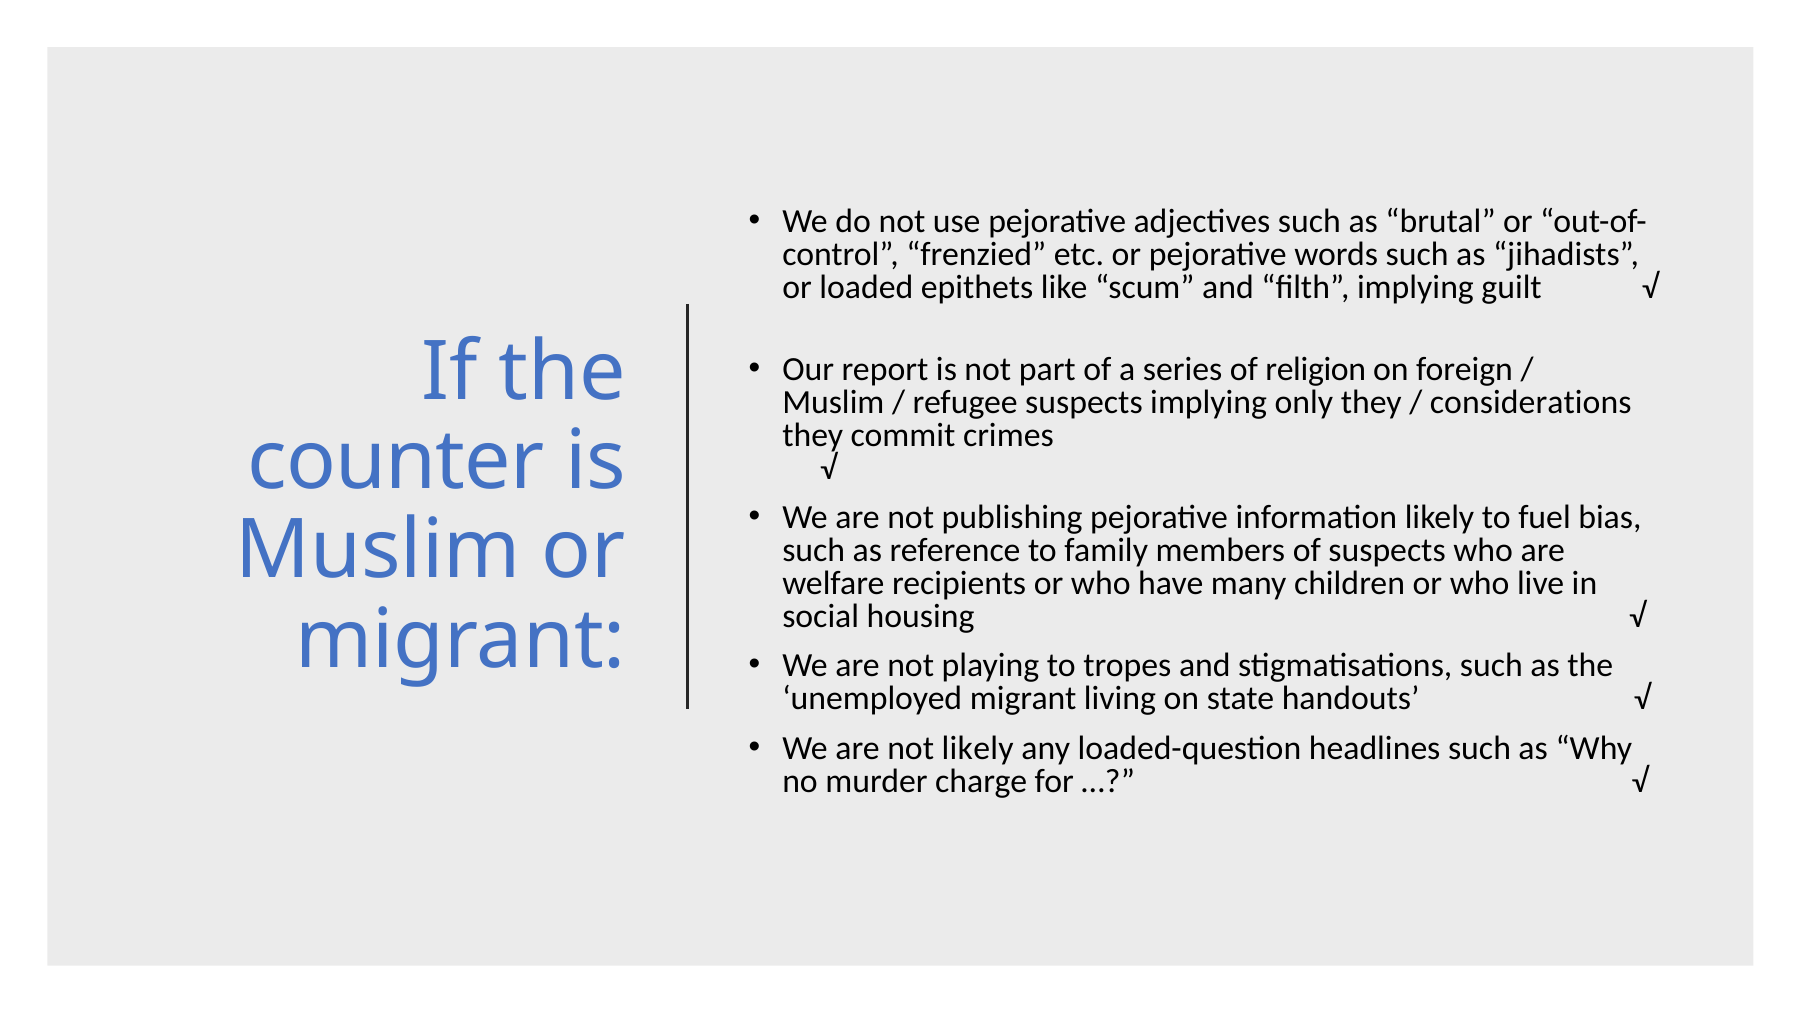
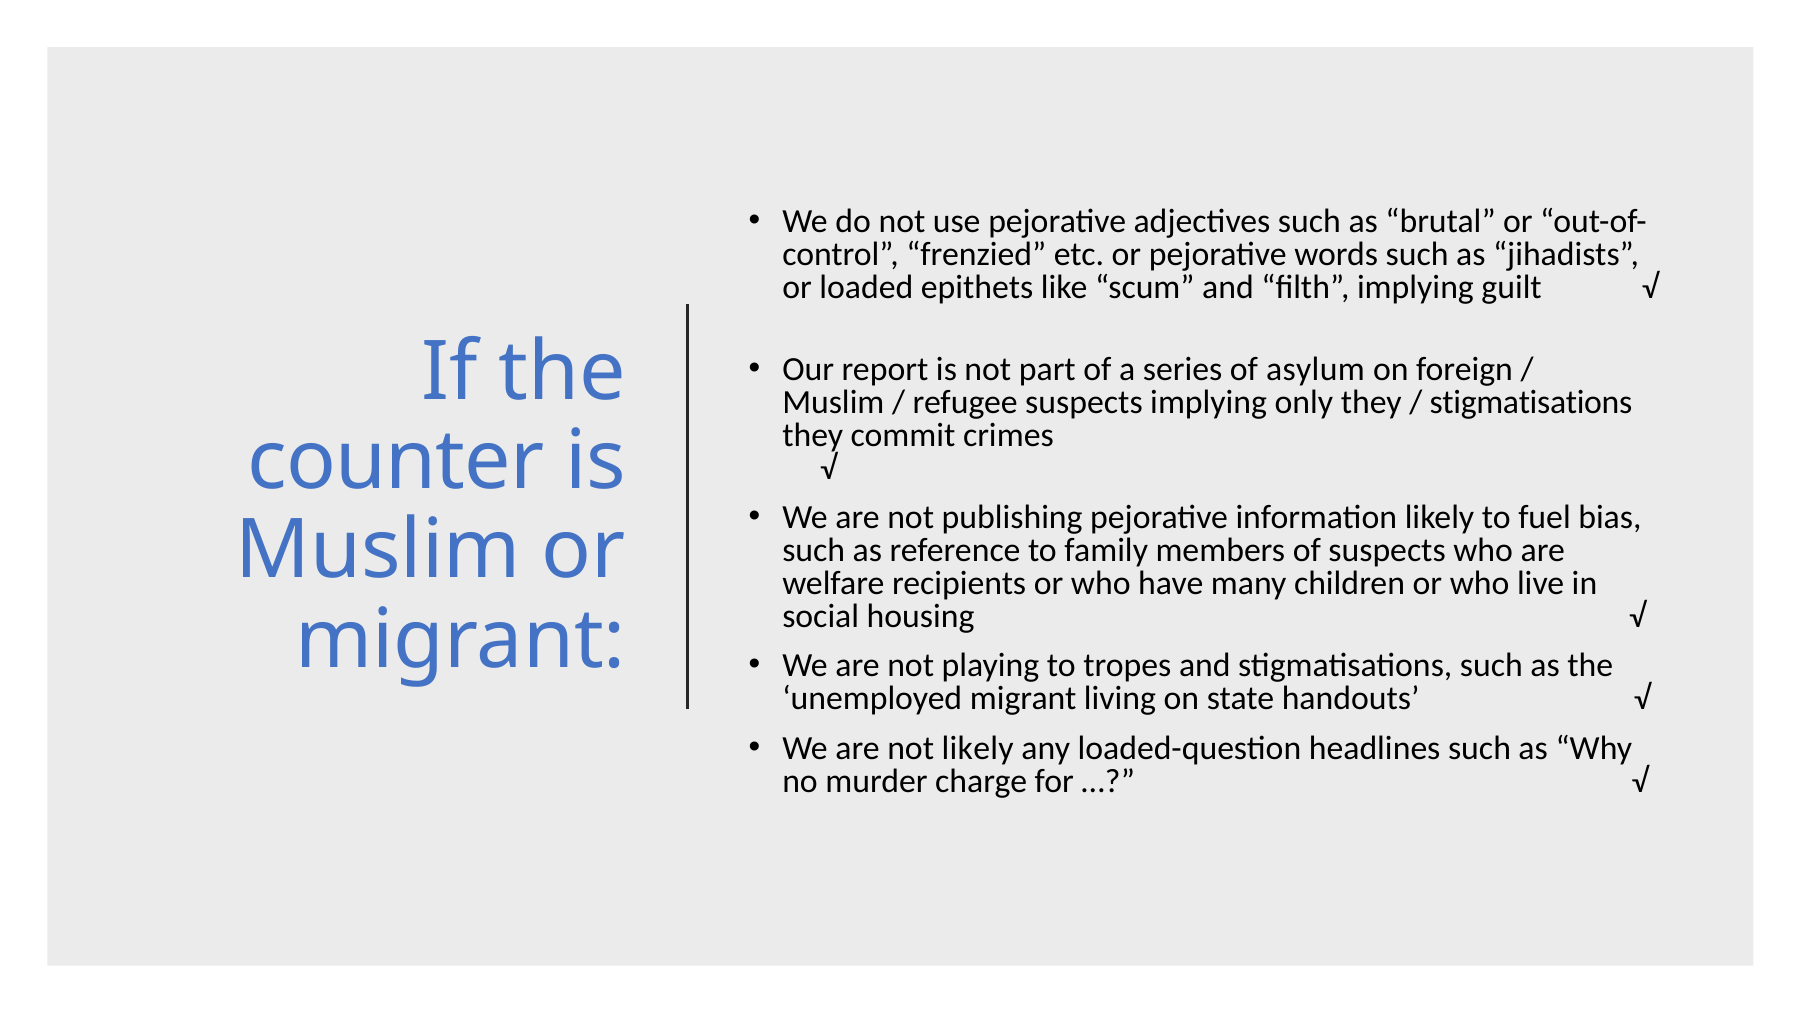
religion: religion -> asylum (1315, 370)
considerations: considerations -> stigmatisations (1531, 402)
